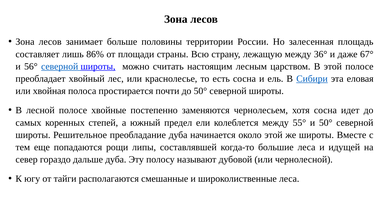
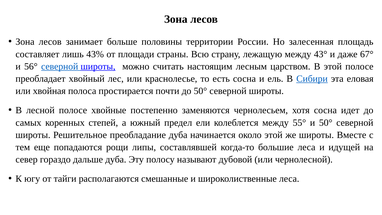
86%: 86% -> 43% (95, 54)
36°: 36° -> 43° (321, 54)
